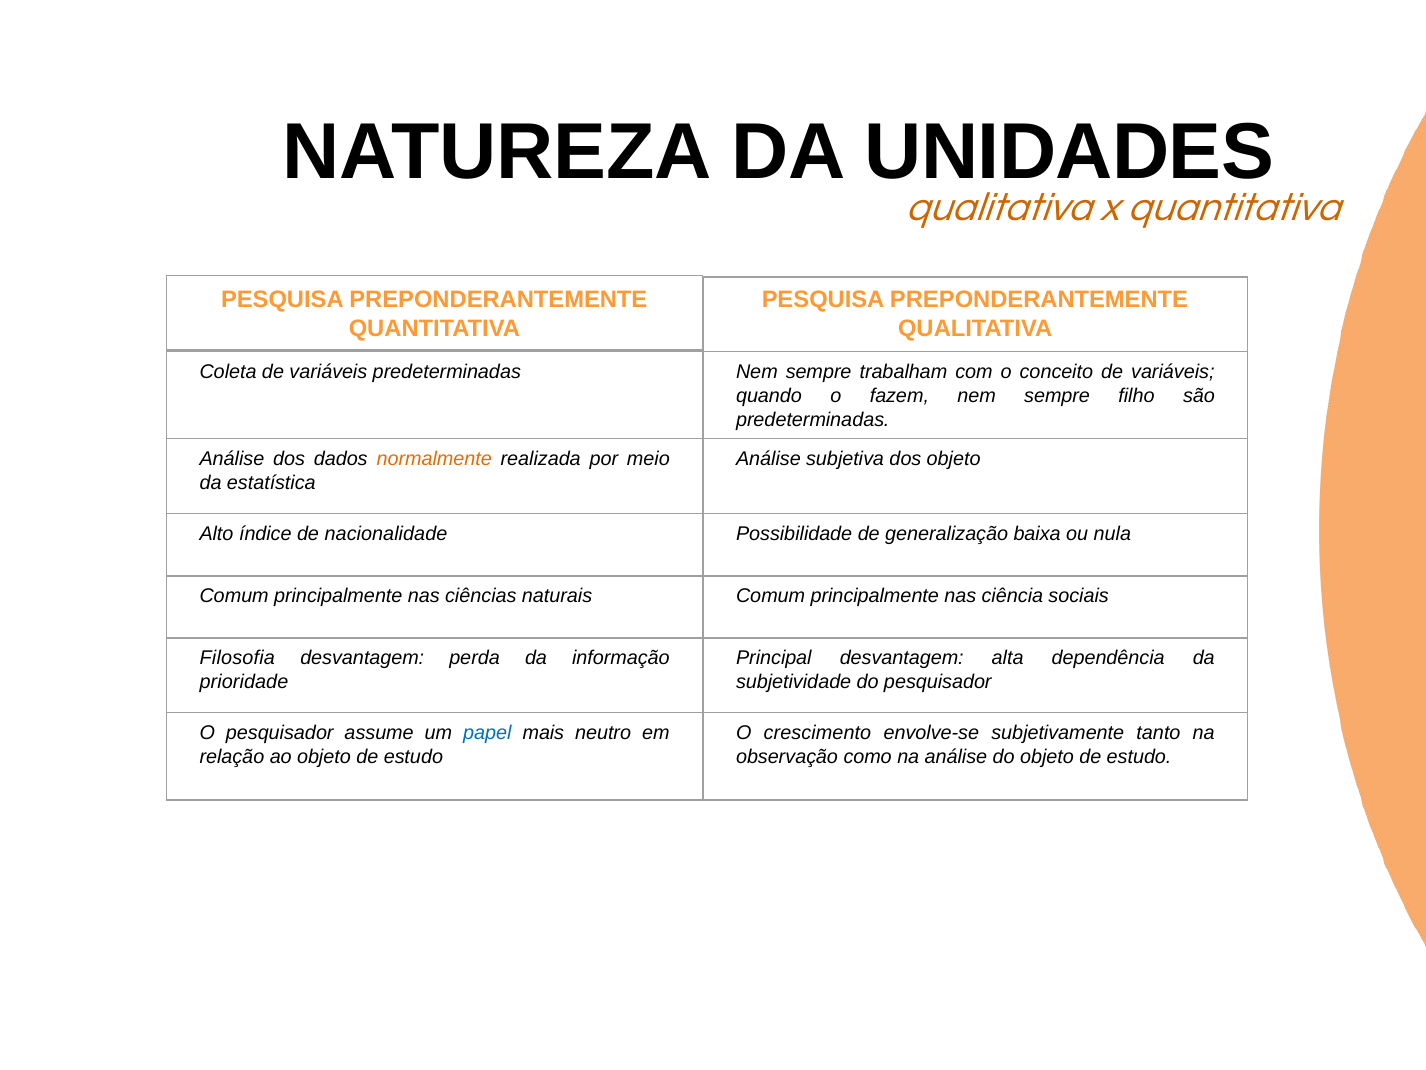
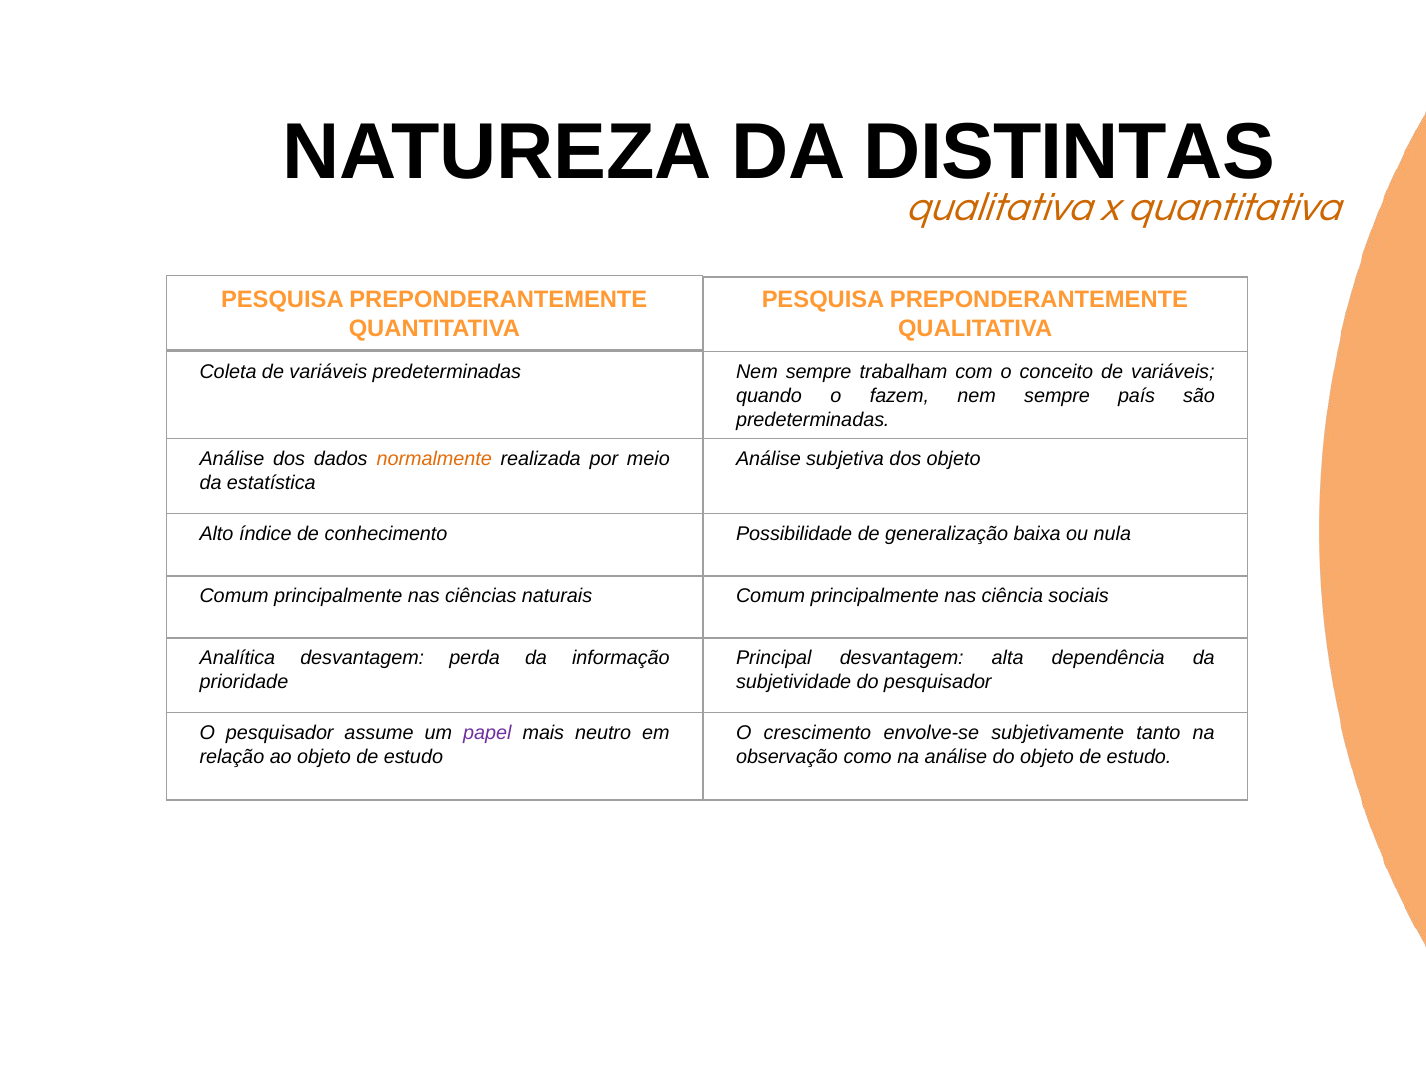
UNIDADES: UNIDADES -> DISTINTAS (1069, 153)
filho: filho -> país (1137, 396)
nacionalidade: nacionalidade -> conhecimento (386, 534)
Filosofia: Filosofia -> Analítica (237, 658)
papel colour: blue -> purple (487, 733)
